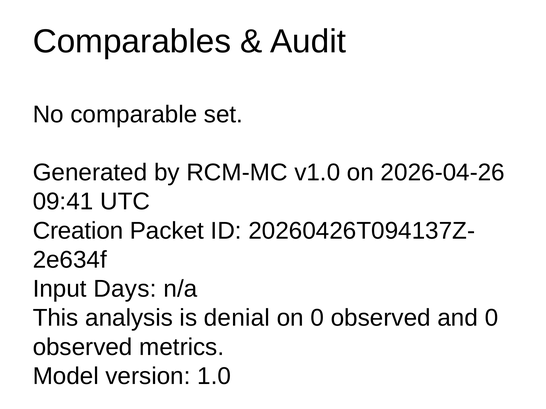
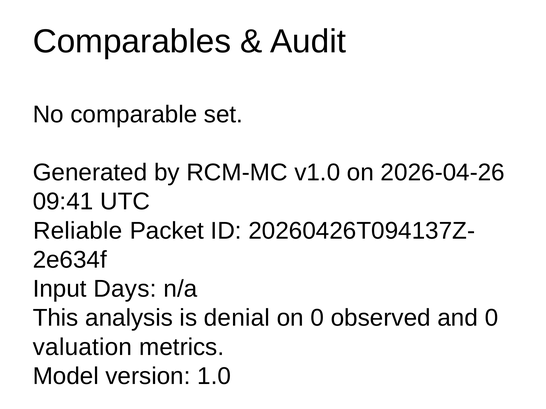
Creation: Creation -> Reliable (78, 231)
observed: observed -> valuation (82, 348)
